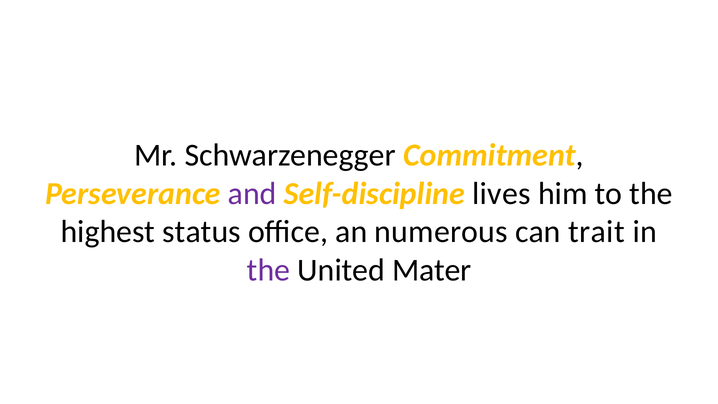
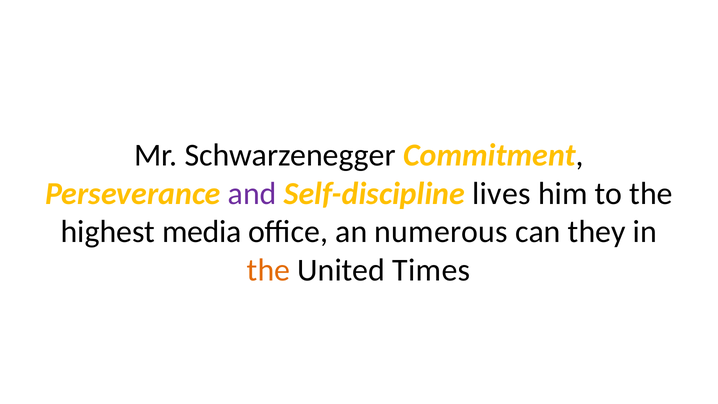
status: status -> media (202, 232)
trait: trait -> they (597, 232)
the colour: purple -> orange (269, 270)
Mater: Mater -> Times (431, 270)
